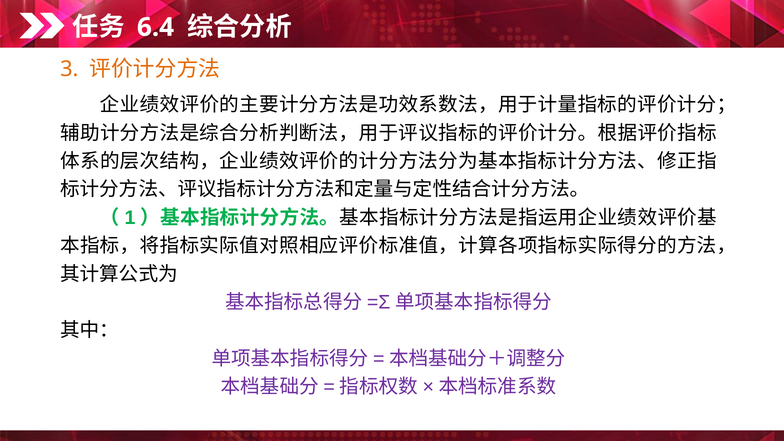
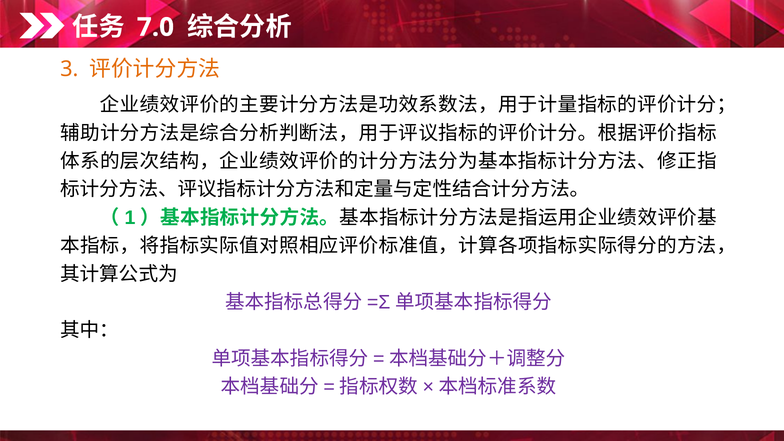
6.4: 6.4 -> 7.0 (155, 27)
